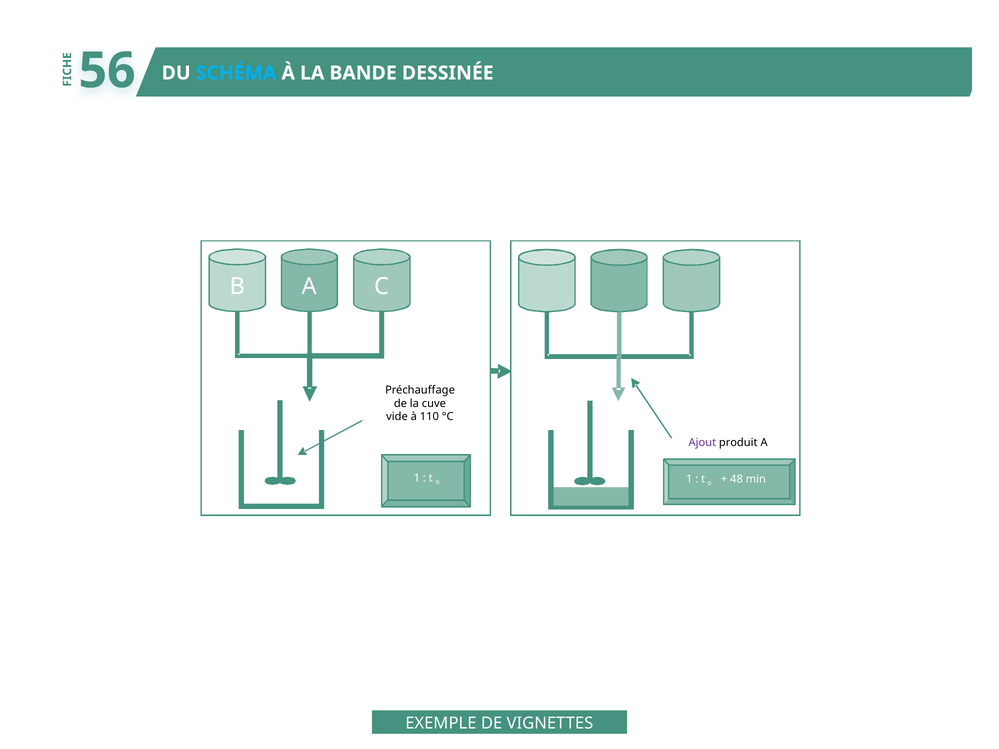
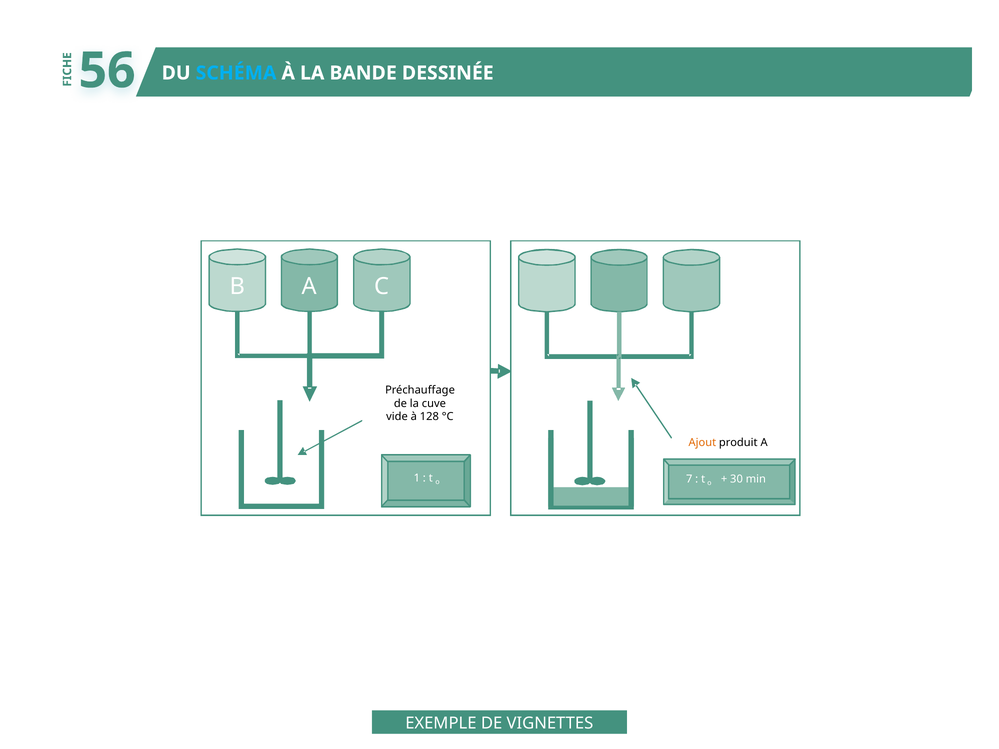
110: 110 -> 128 (429, 417)
Ajout colour: purple -> orange (702, 443)
o 1: 1 -> 7 (689, 479)
48: 48 -> 30 (736, 479)
